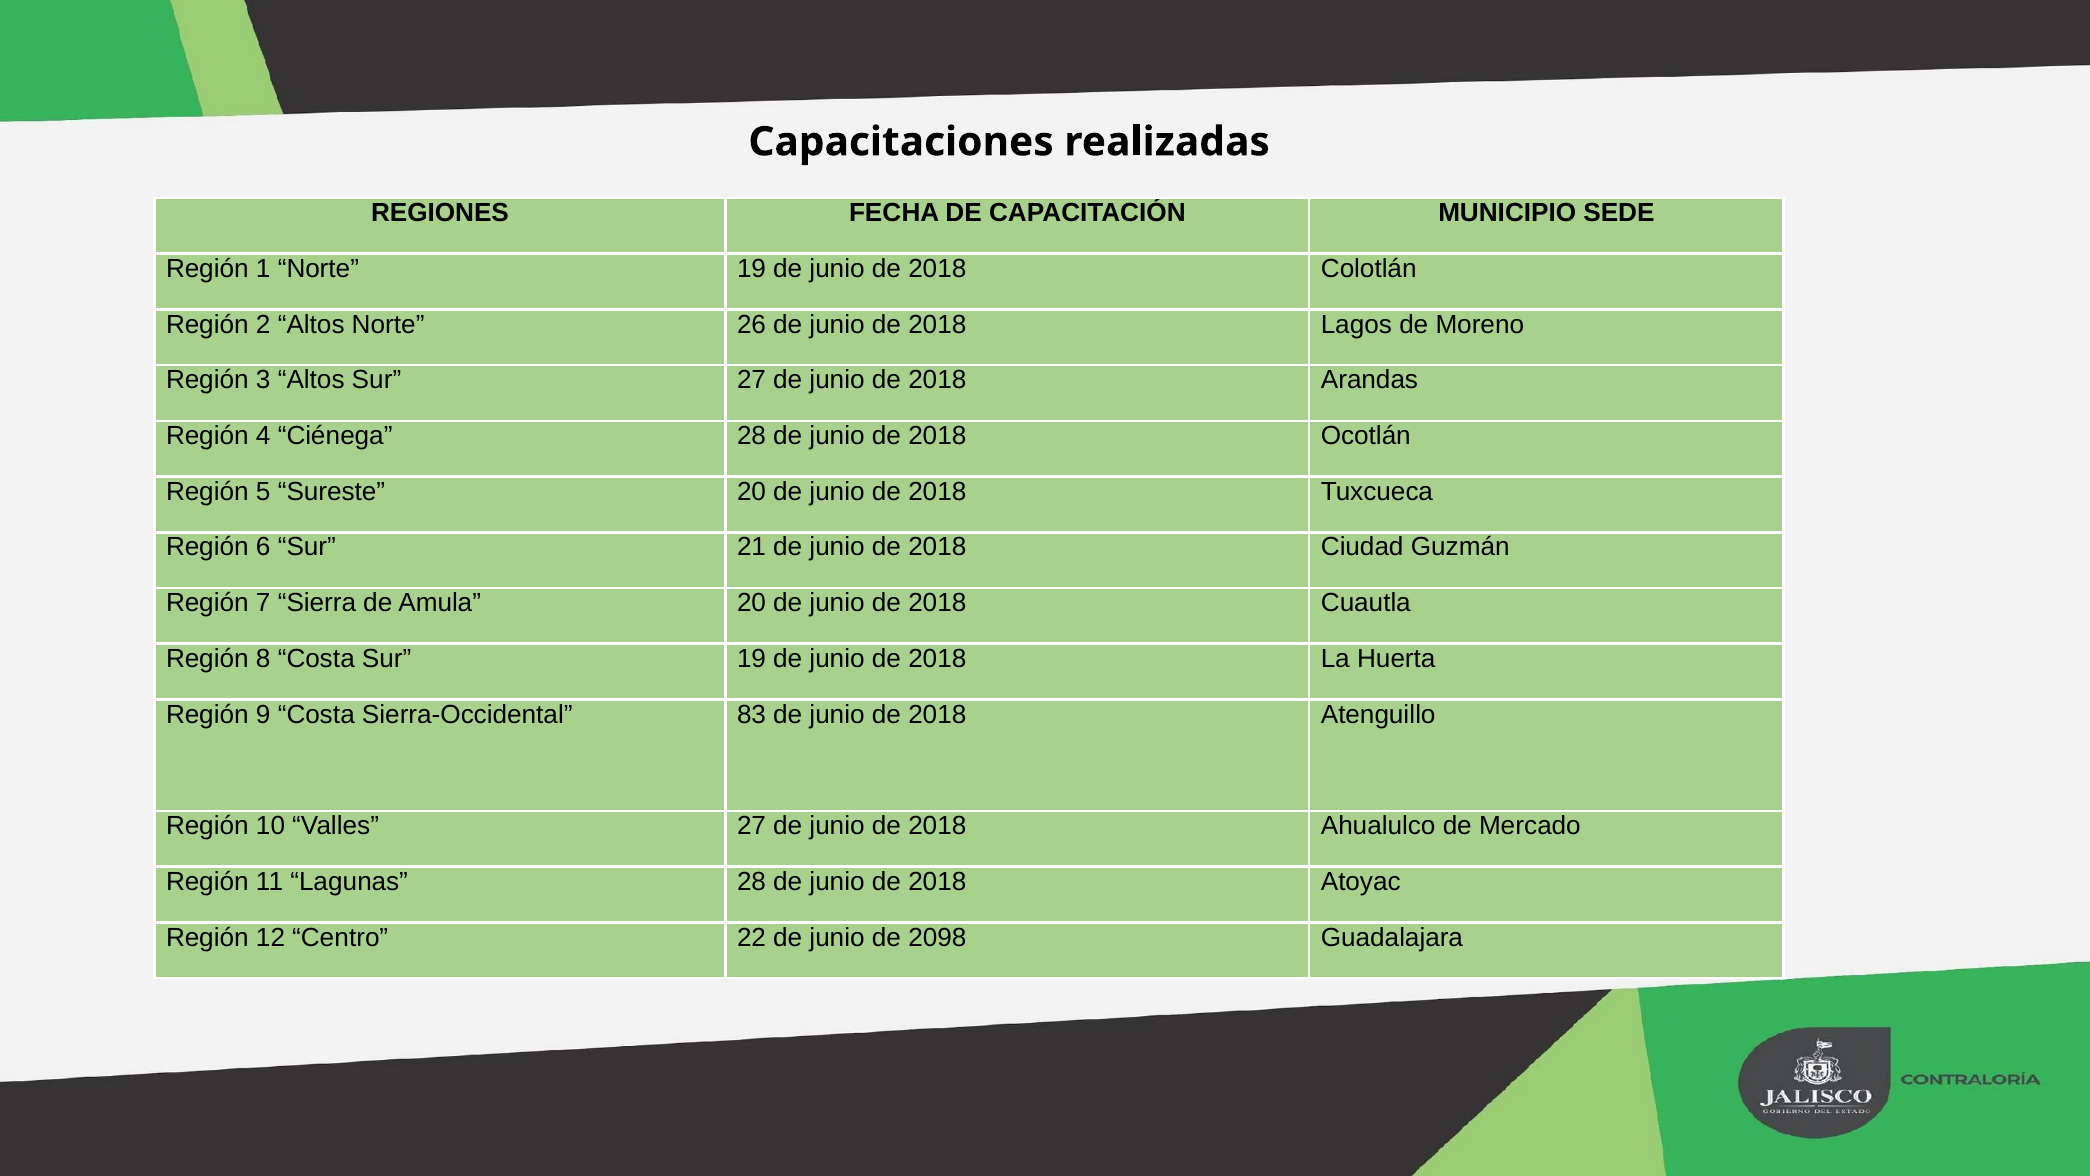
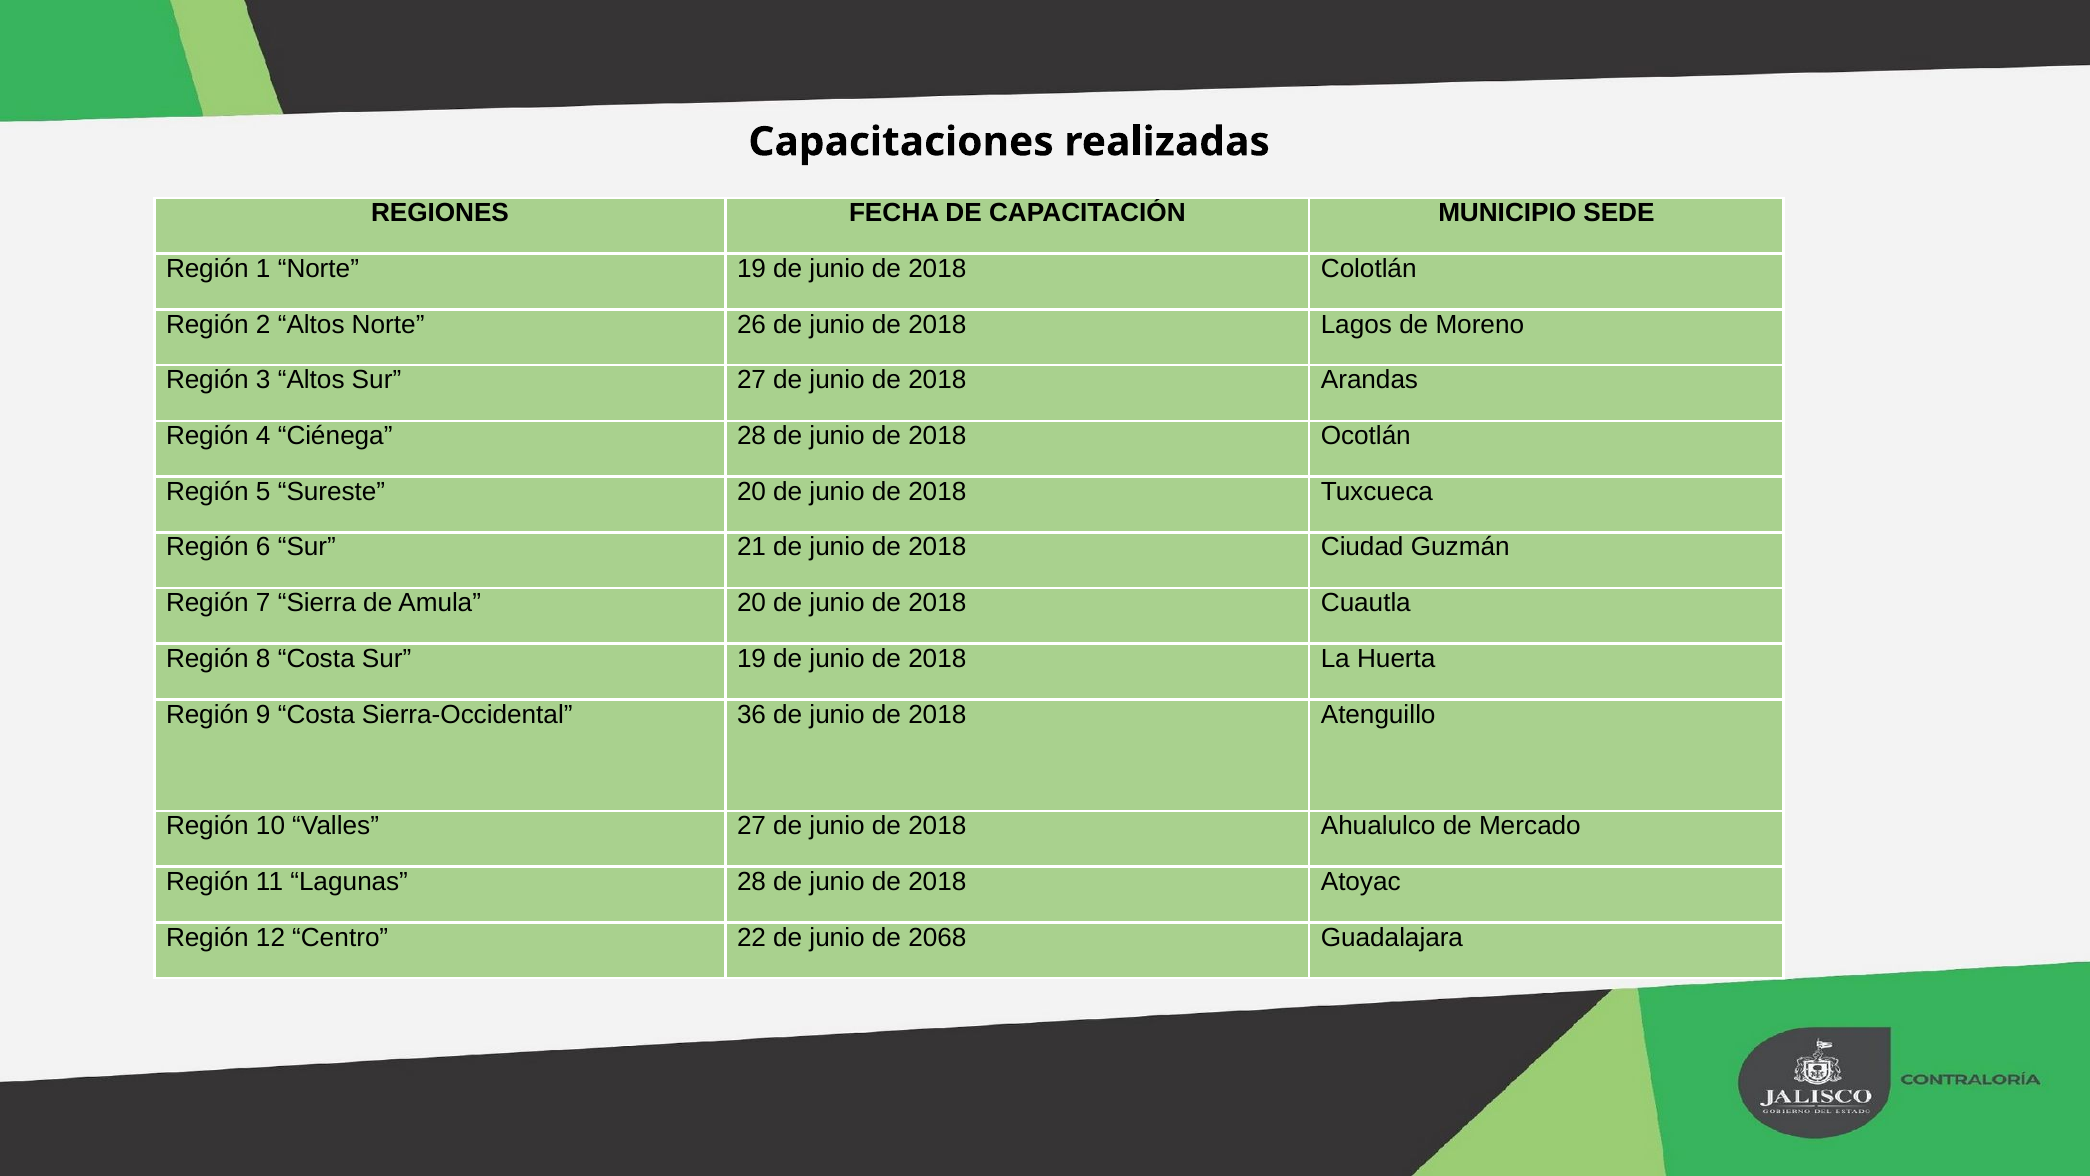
83: 83 -> 36 (752, 714)
2098: 2098 -> 2068 (937, 937)
